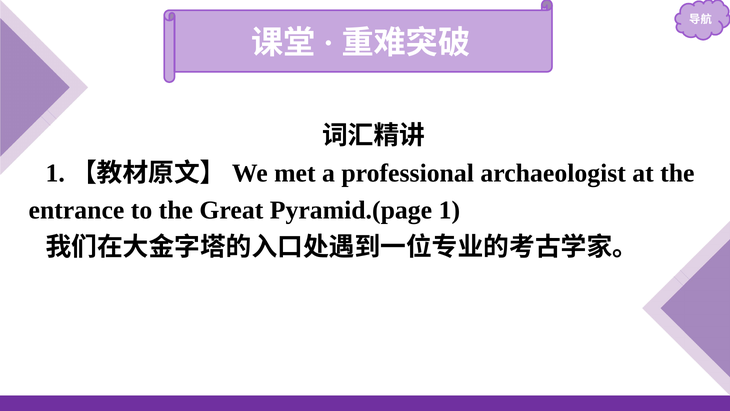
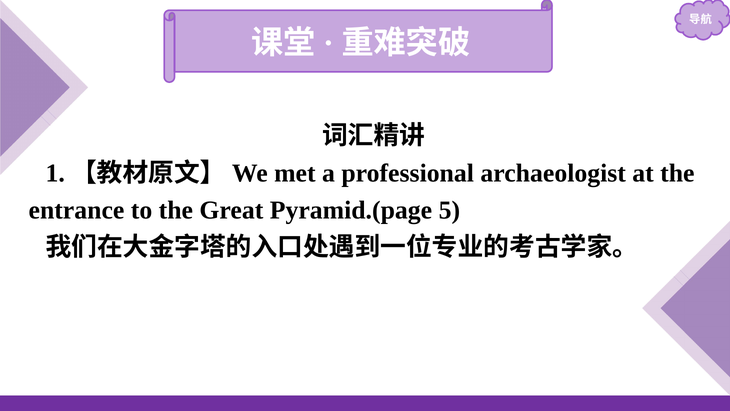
Pyramid.(page 1: 1 -> 5 (449, 210)
